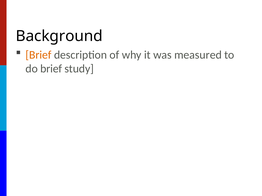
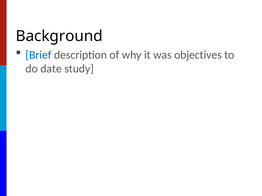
Brief colour: orange -> blue (38, 55)
measured: measured -> objectives (198, 55)
do brief: brief -> date (51, 69)
